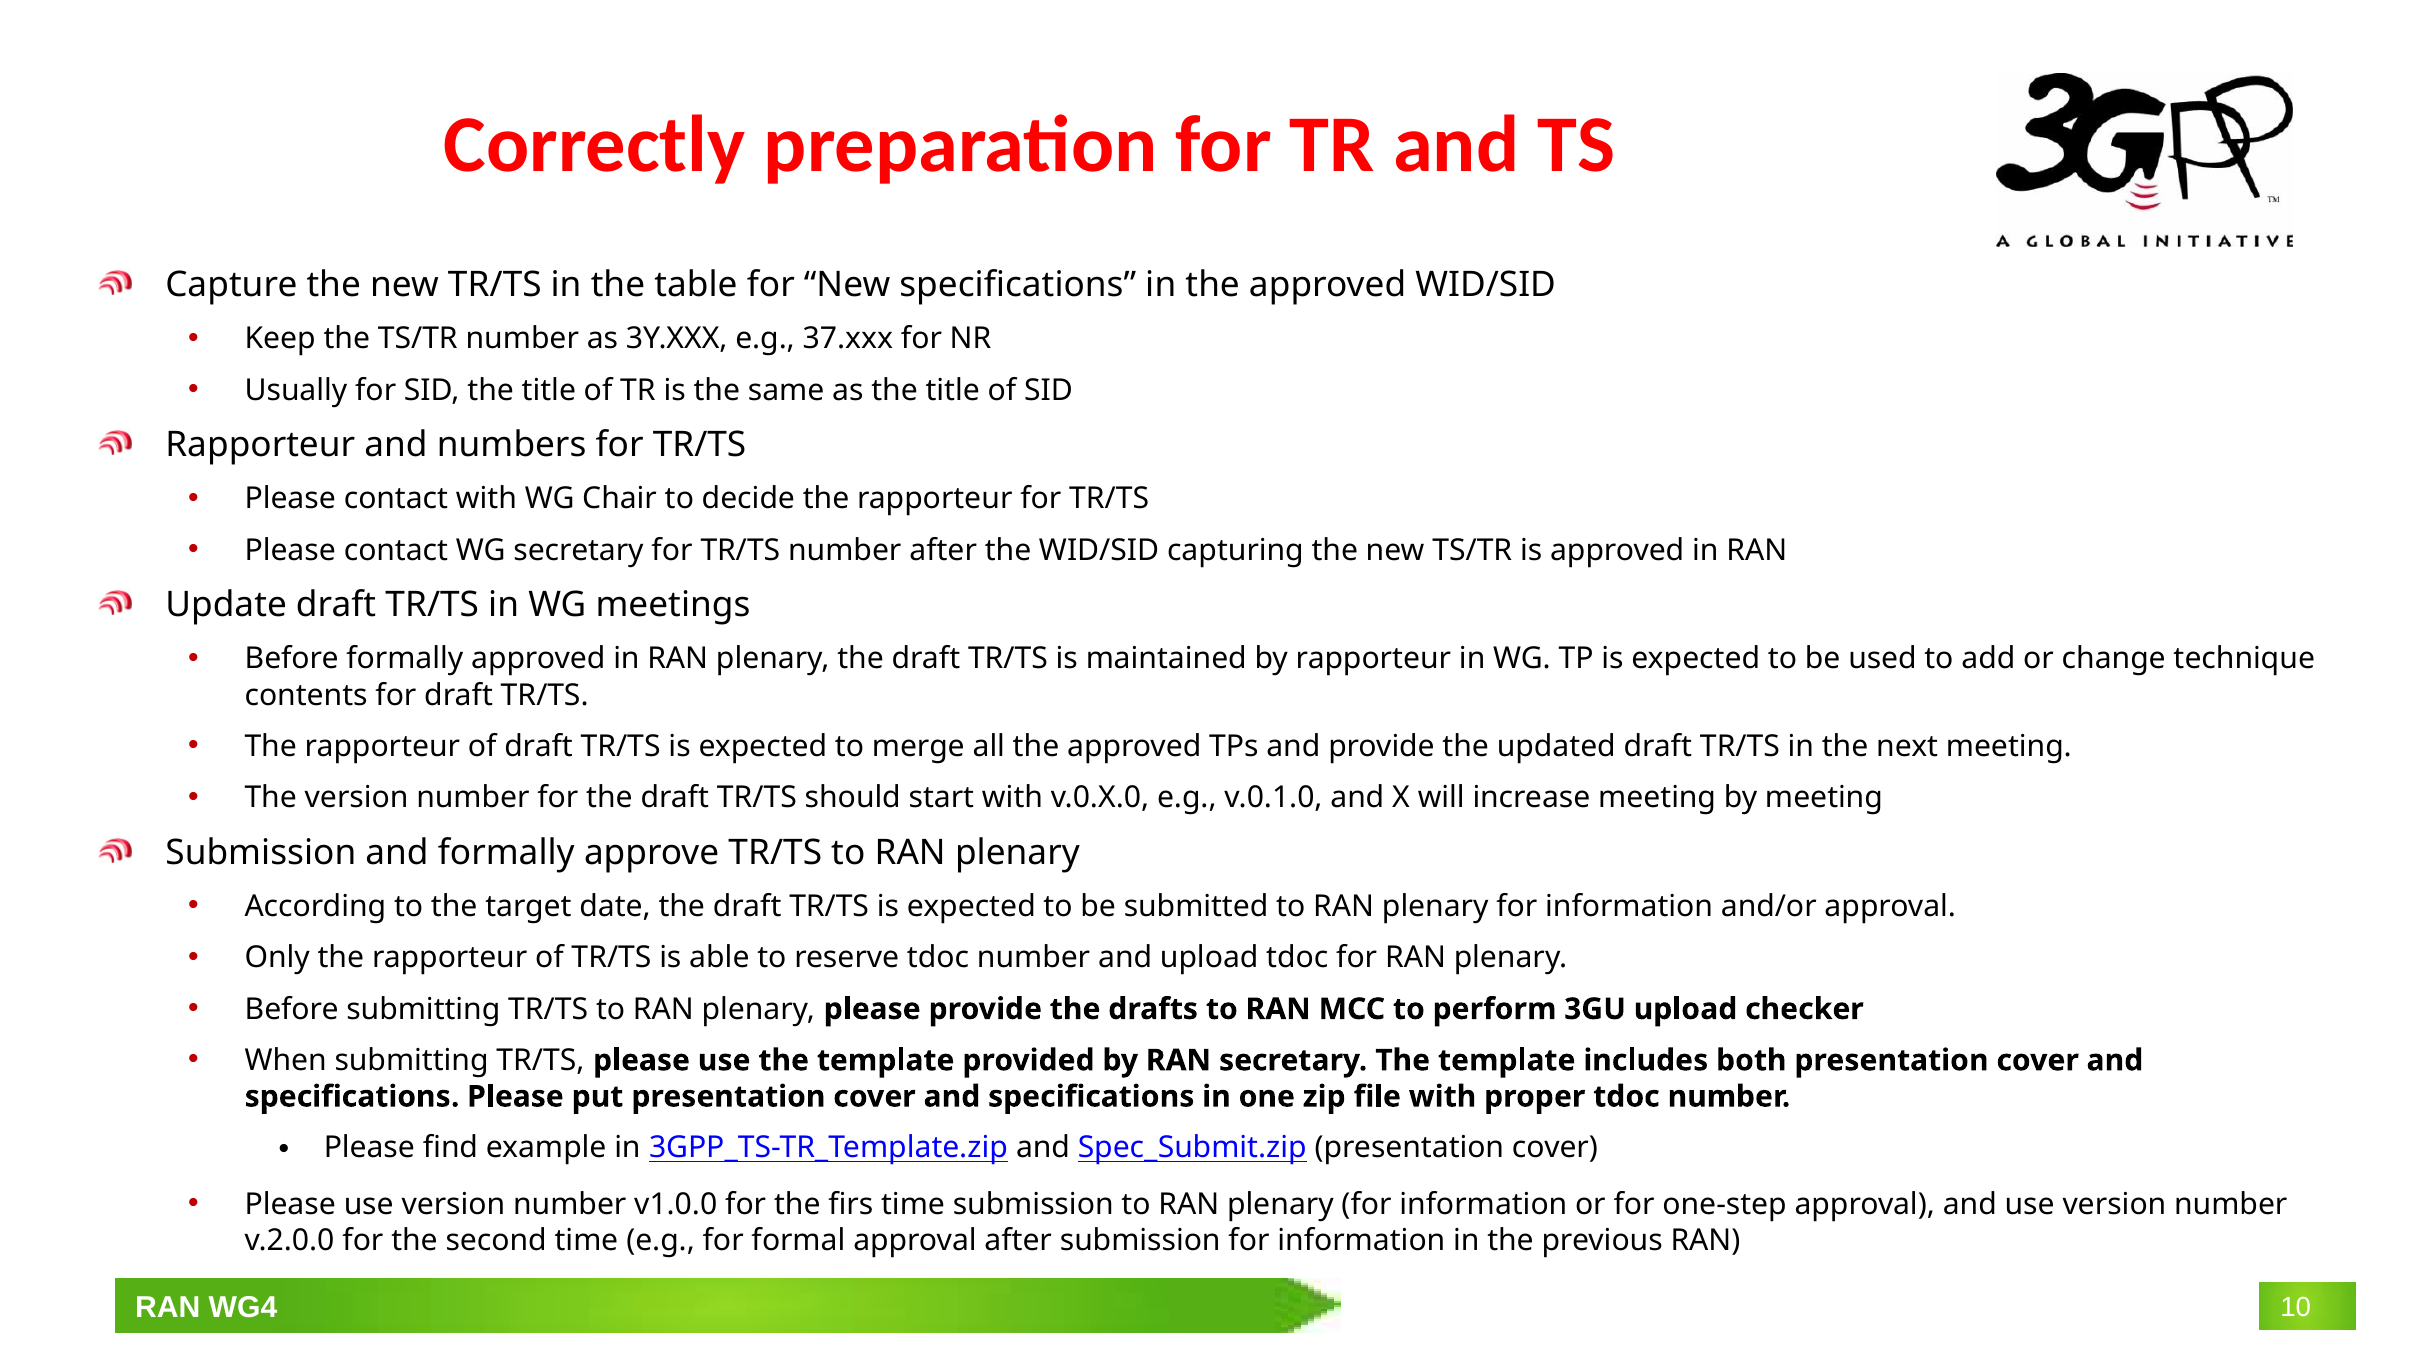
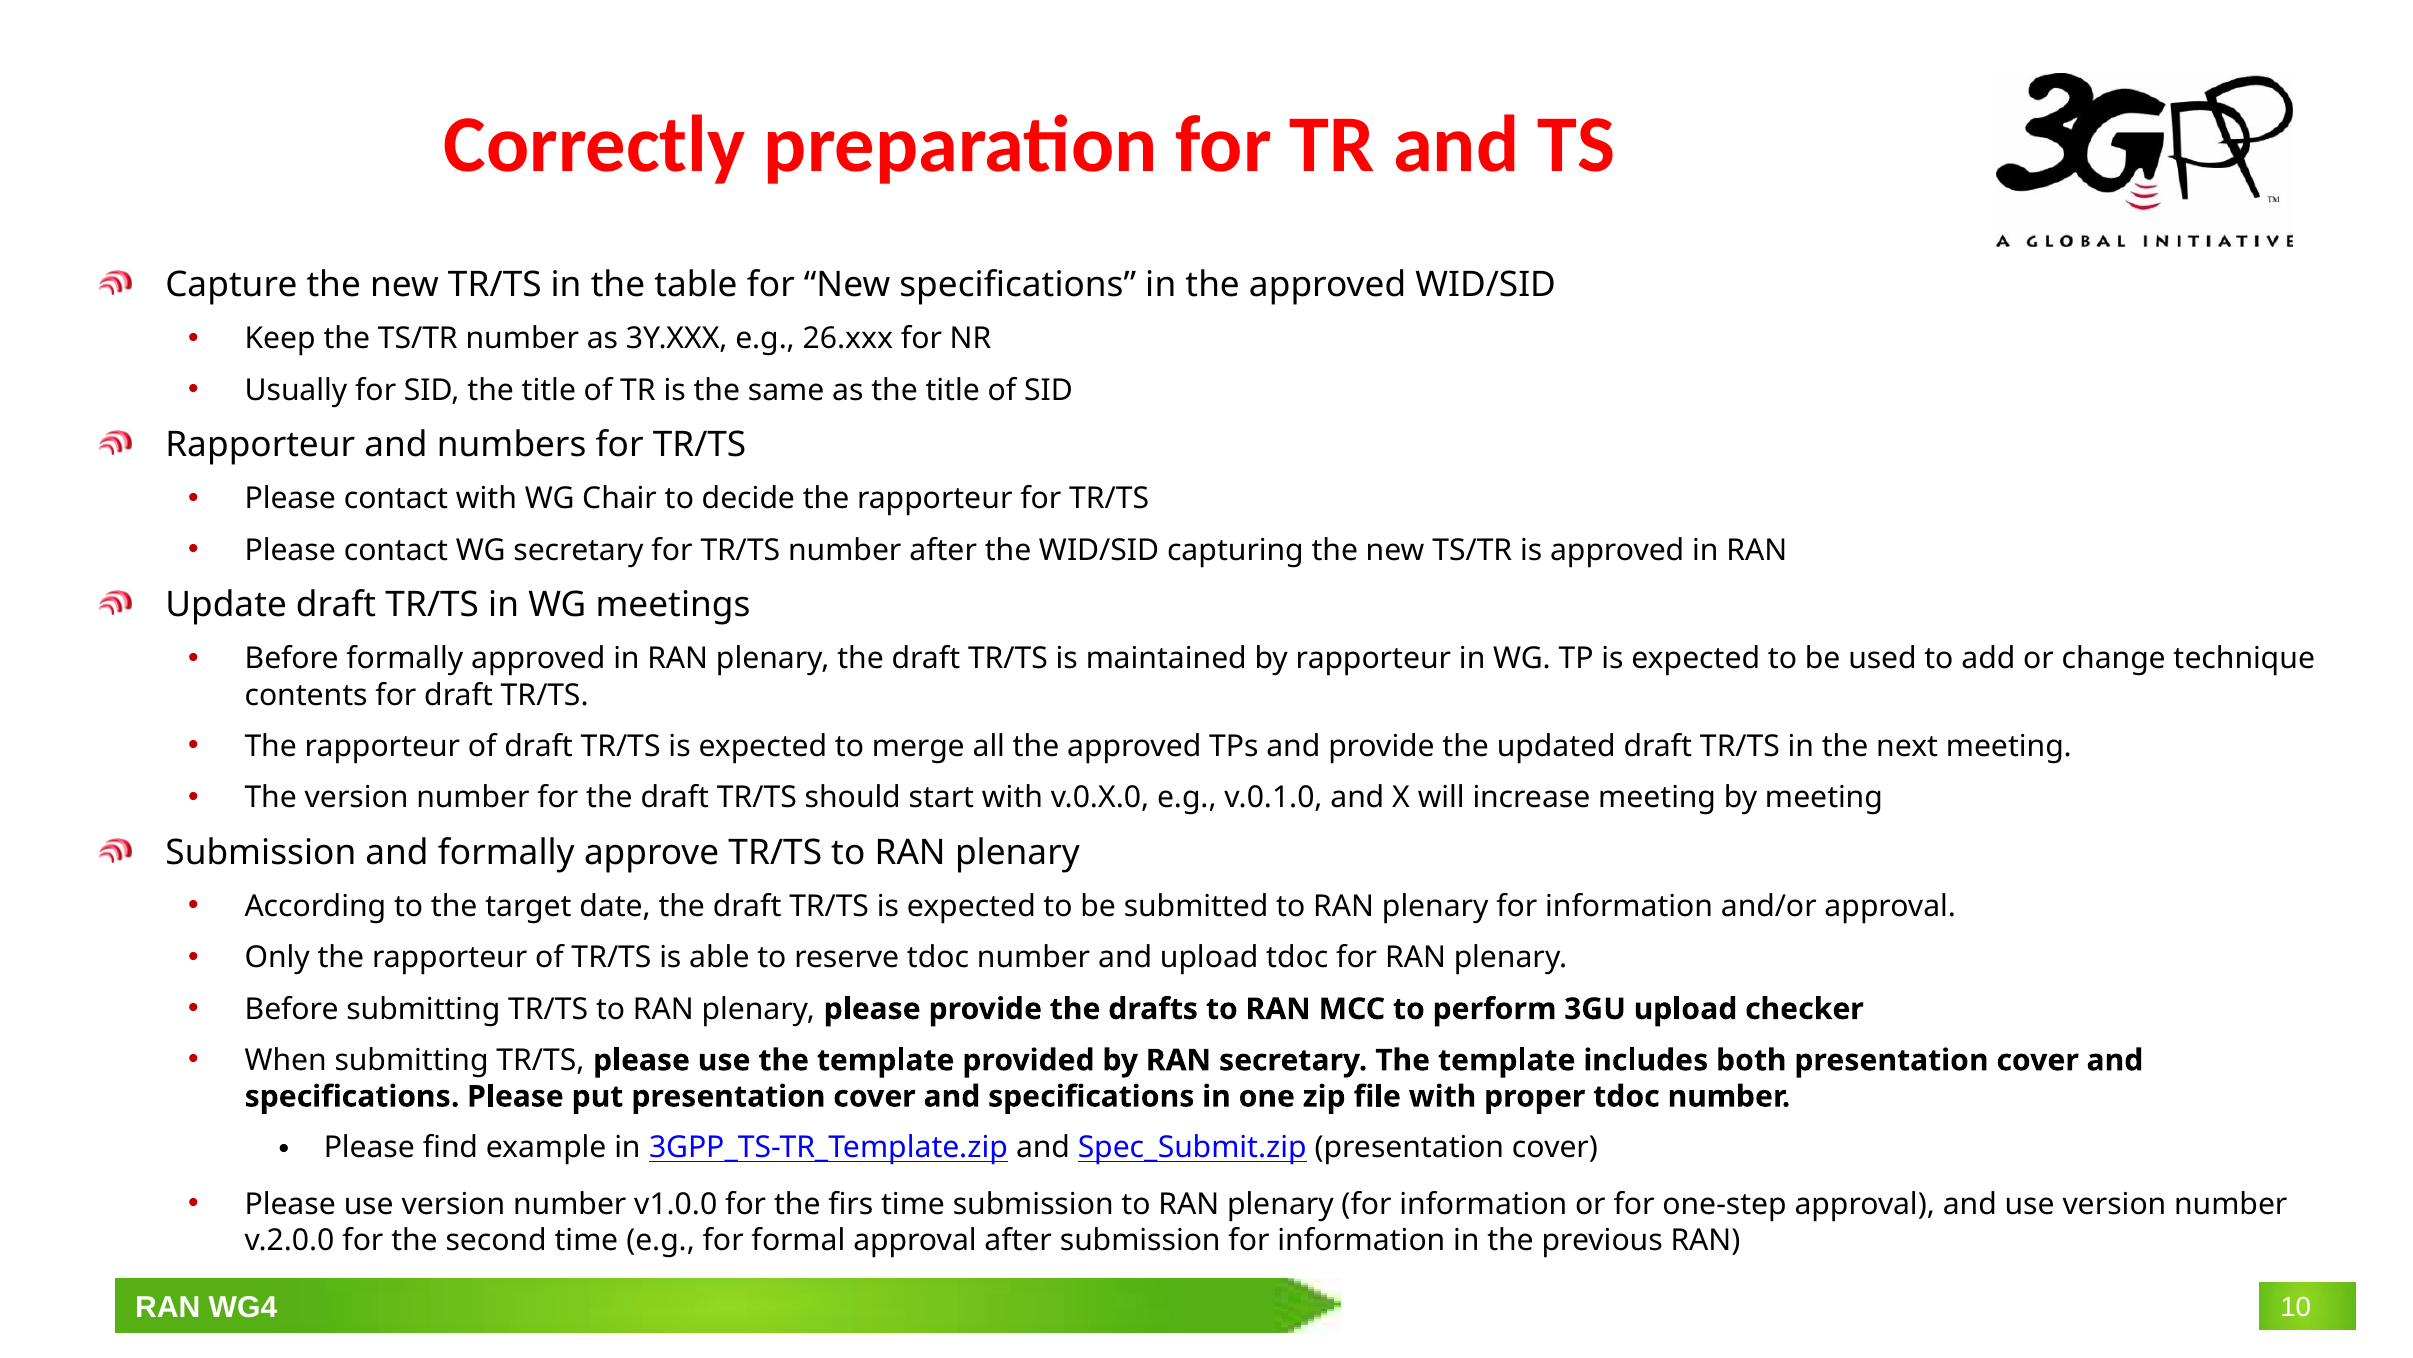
37.xxx: 37.xxx -> 26.xxx (848, 339)
